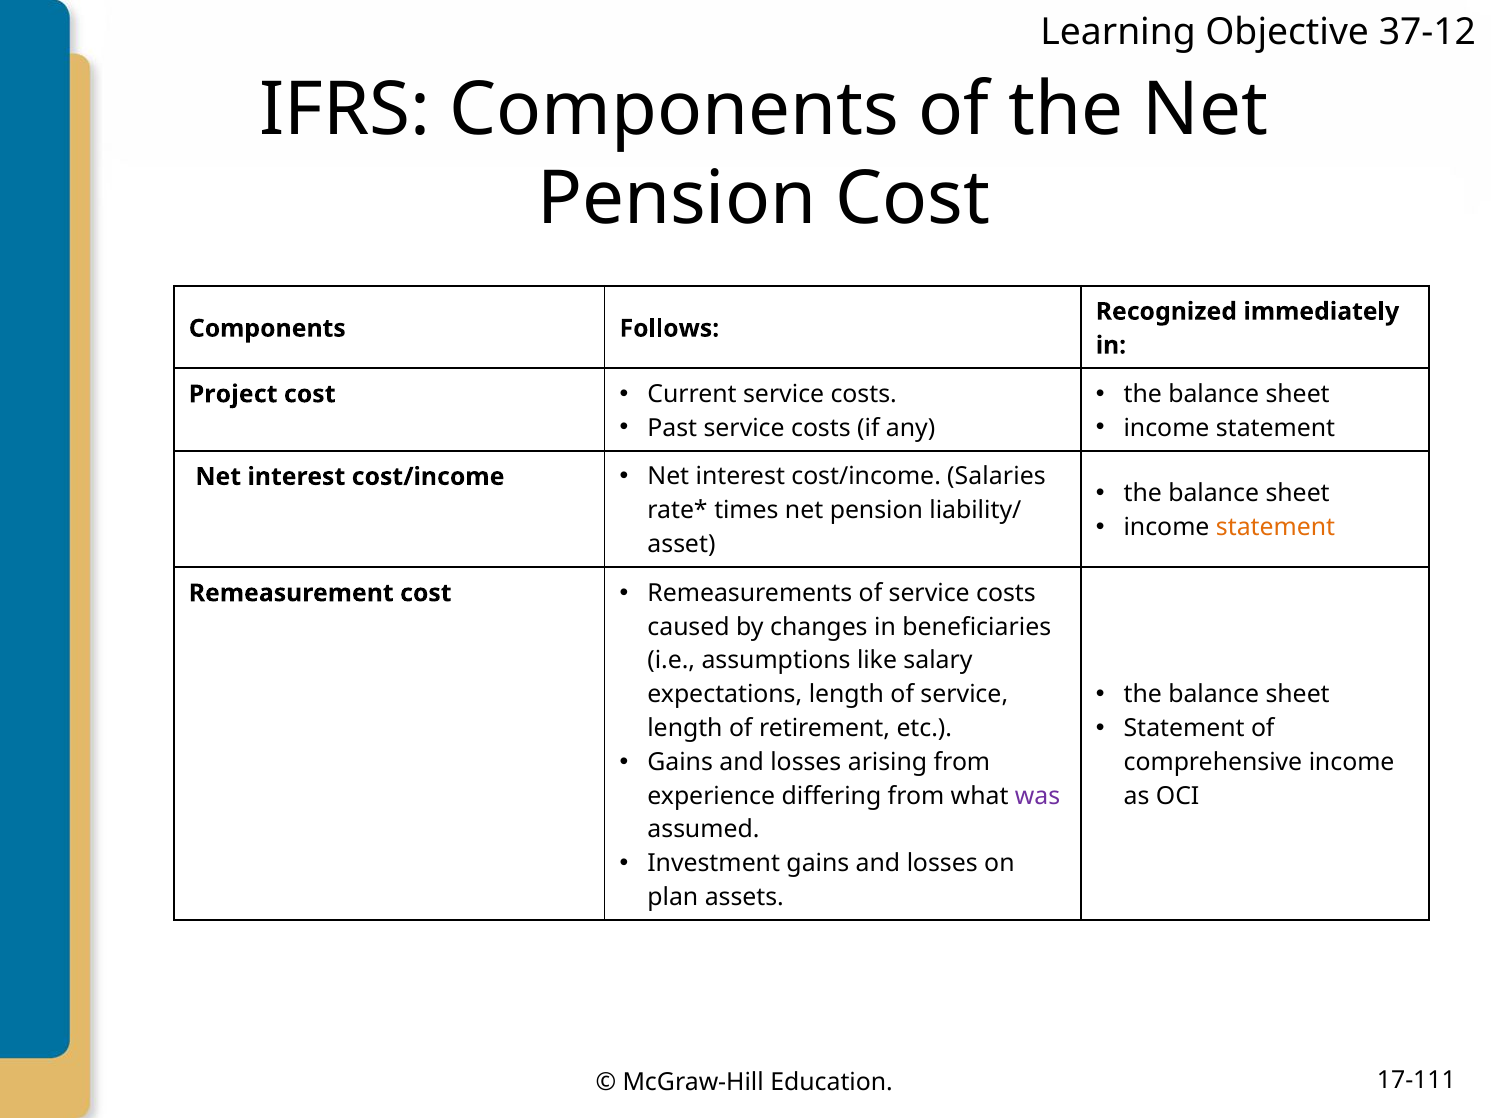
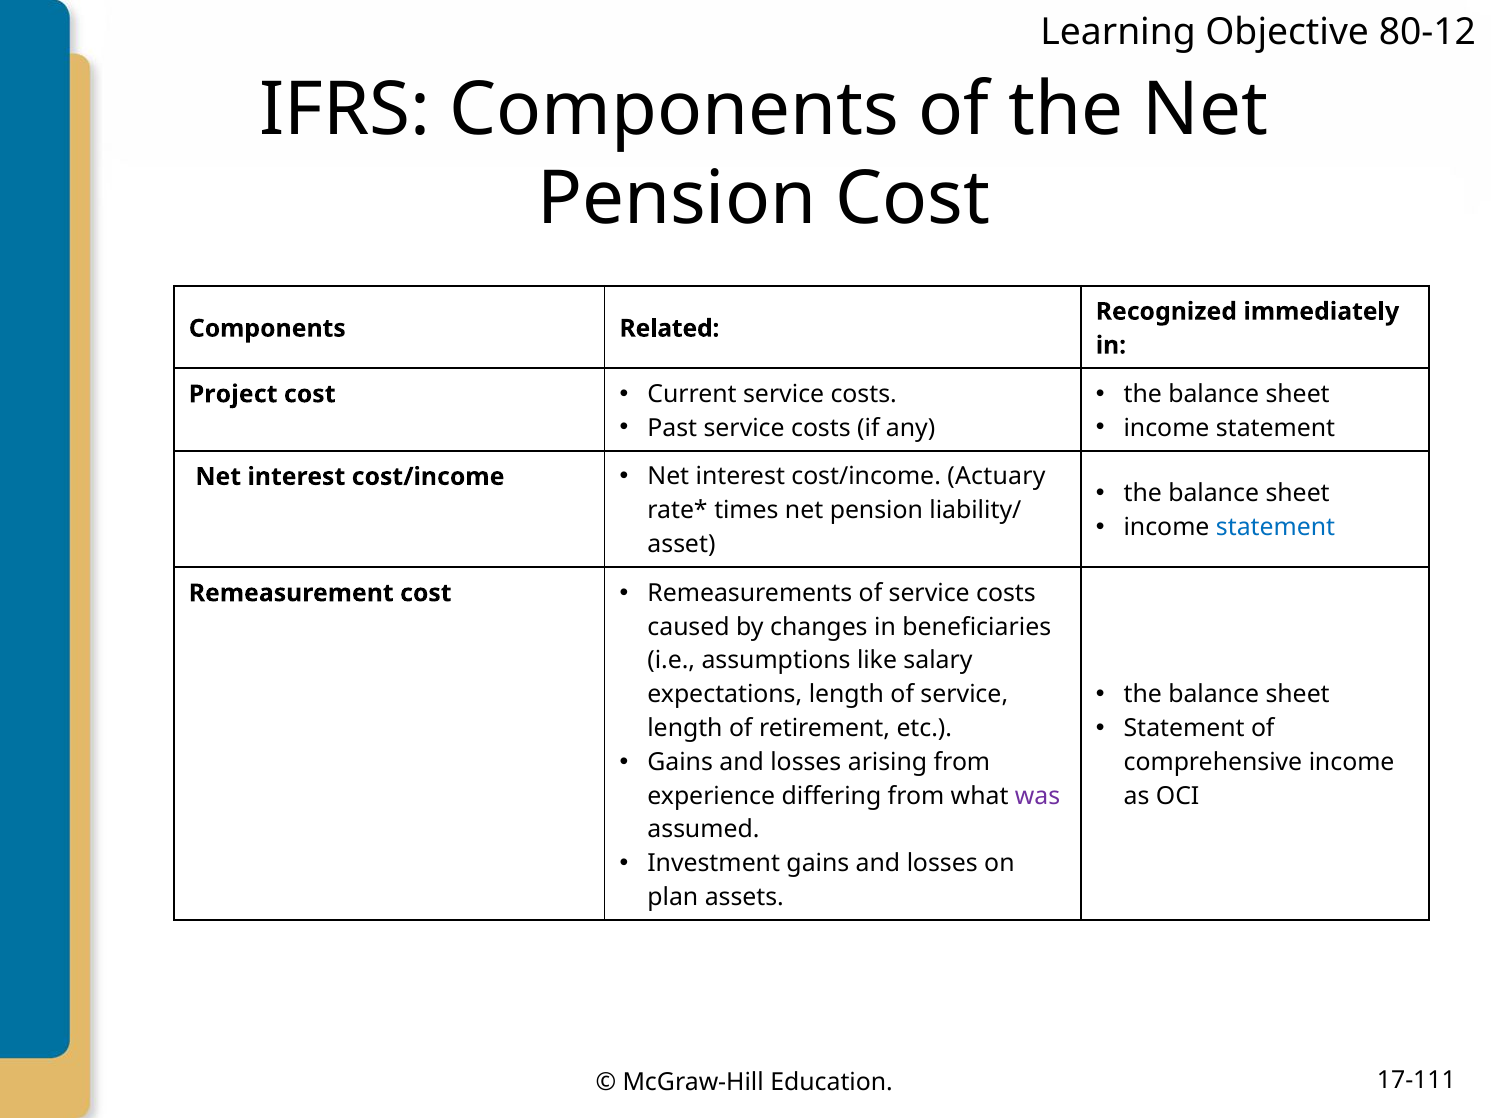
37-12: 37-12 -> 80-12 (1427, 32)
Follows: Follows -> Related (669, 329)
Salaries: Salaries -> Actuary (996, 477)
statement colour: orange -> blue (1276, 528)
